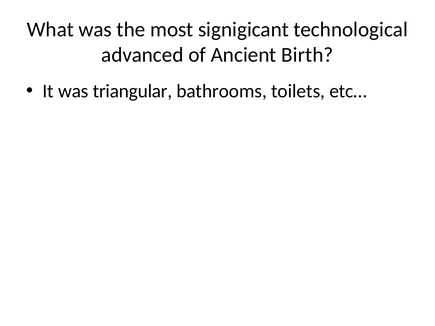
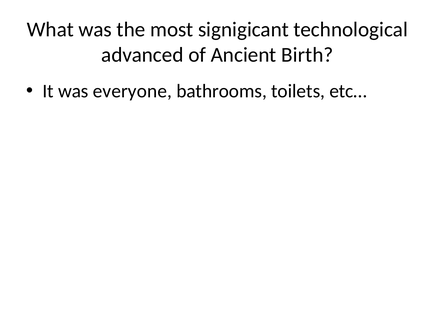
triangular: triangular -> everyone (132, 91)
